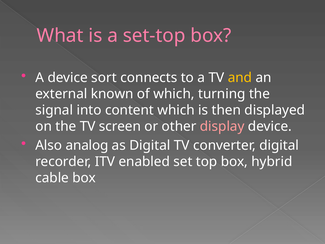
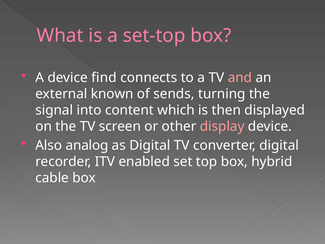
sort: sort -> find (104, 78)
and colour: yellow -> pink (240, 78)
of which: which -> sends (174, 94)
